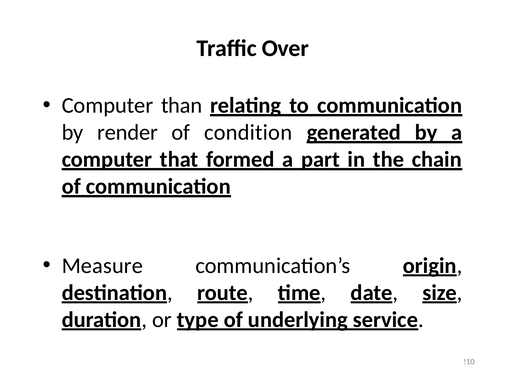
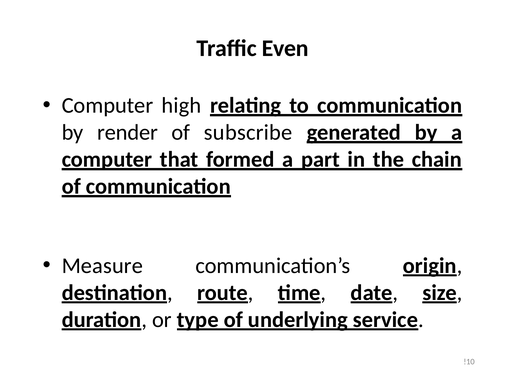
Over: Over -> Even (285, 48)
than: than -> high (181, 105)
condition: condition -> subscribe (248, 132)
